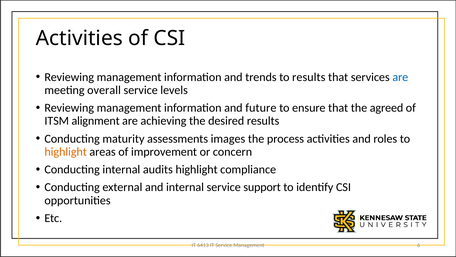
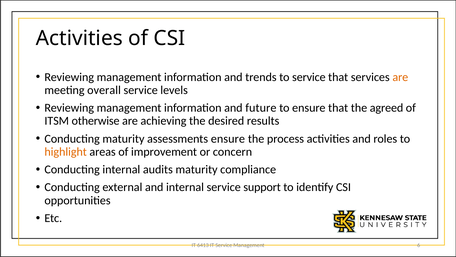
to results: results -> service (309, 77)
are colour: blue -> orange (400, 77)
alignment: alignment -> otherwise (96, 121)
assessments images: images -> ensure (228, 138)
audits highlight: highlight -> maturity (197, 169)
